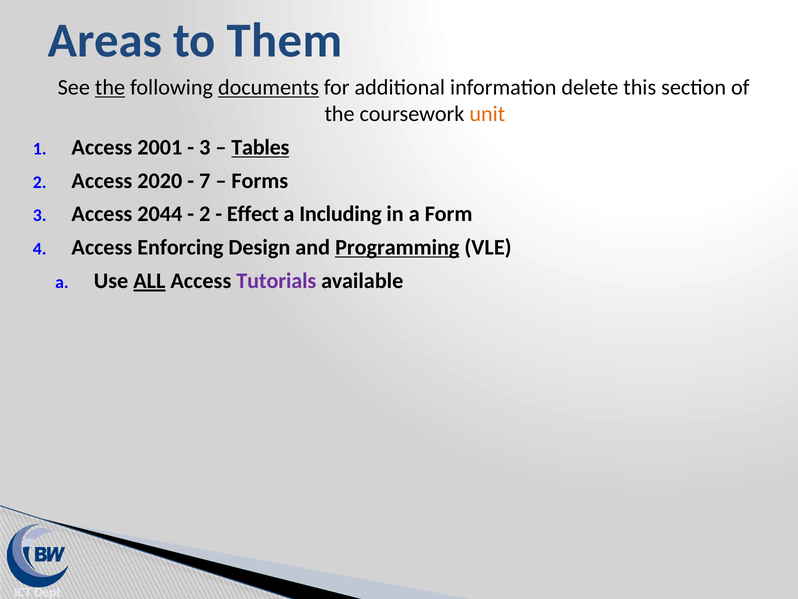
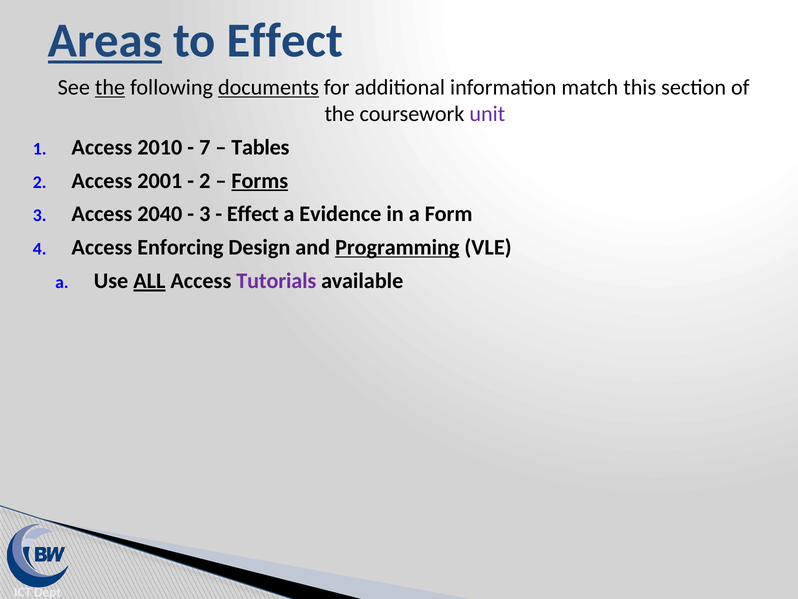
Areas underline: none -> present (105, 41)
to Them: Them -> Effect (285, 41)
delete: delete -> match (590, 87)
unit colour: orange -> purple (487, 114)
2001: 2001 -> 2010 (160, 147)
3: 3 -> 7 (205, 147)
Tables underline: present -> none (260, 147)
2020: 2020 -> 2001 (160, 181)
7: 7 -> 2 (205, 181)
Forms underline: none -> present (260, 181)
2044: 2044 -> 2040 (160, 214)
2: 2 -> 3 (205, 214)
Including: Including -> Evidence (340, 214)
